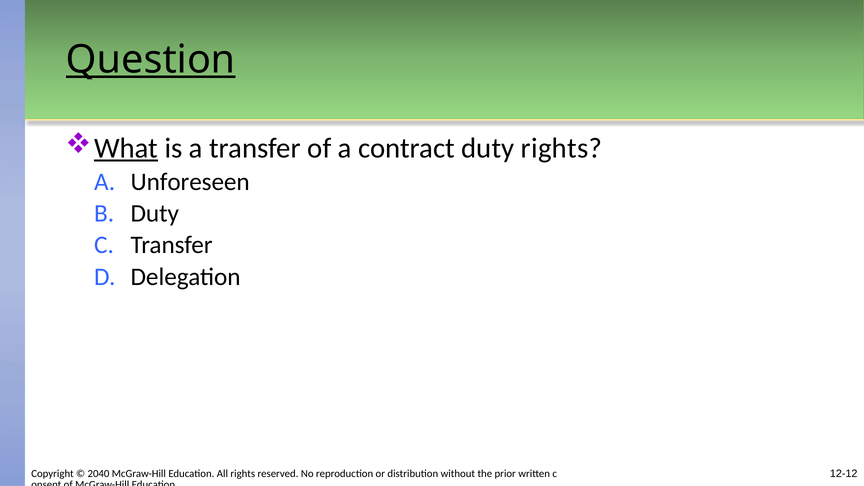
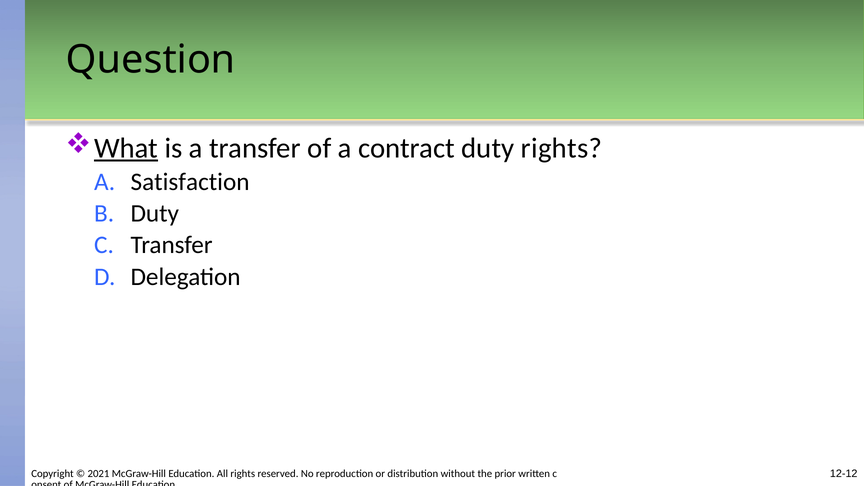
Question underline: present -> none (151, 60)
Unforeseen: Unforeseen -> Satisfaction (190, 182)
2040: 2040 -> 2021 (98, 474)
